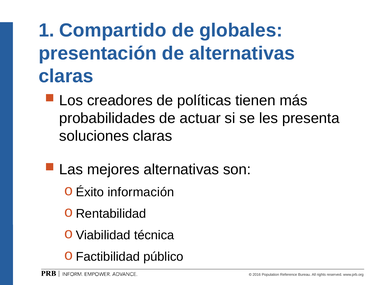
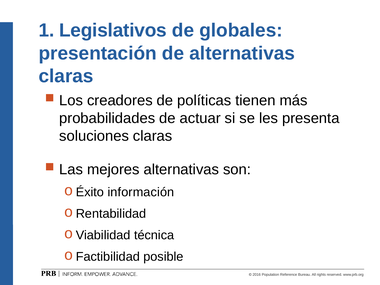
Compartido: Compartido -> Legislativos (113, 30)
público: público -> posible (163, 257)
